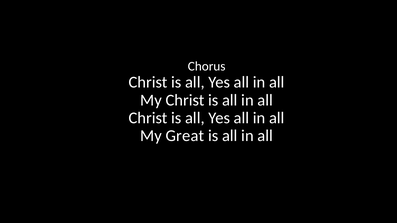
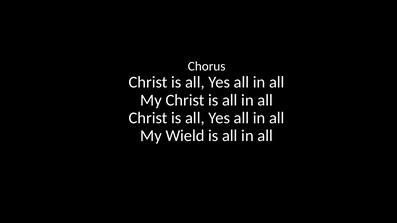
Great: Great -> Wield (185, 136)
